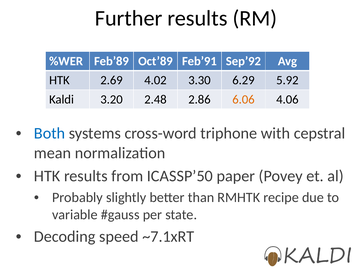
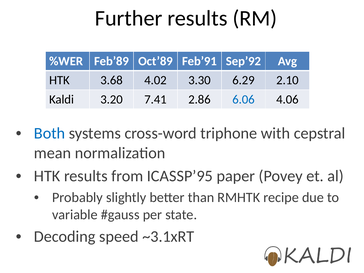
2.69: 2.69 -> 3.68 (111, 80)
5.92: 5.92 -> 2.10 (287, 80)
2.48: 2.48 -> 7.41 (155, 99)
6.06 colour: orange -> blue (243, 99)
ICASSP’50: ICASSP’50 -> ICASSP’95 (180, 176)
~7.1xRT: ~7.1xRT -> ~3.1xRT (168, 236)
